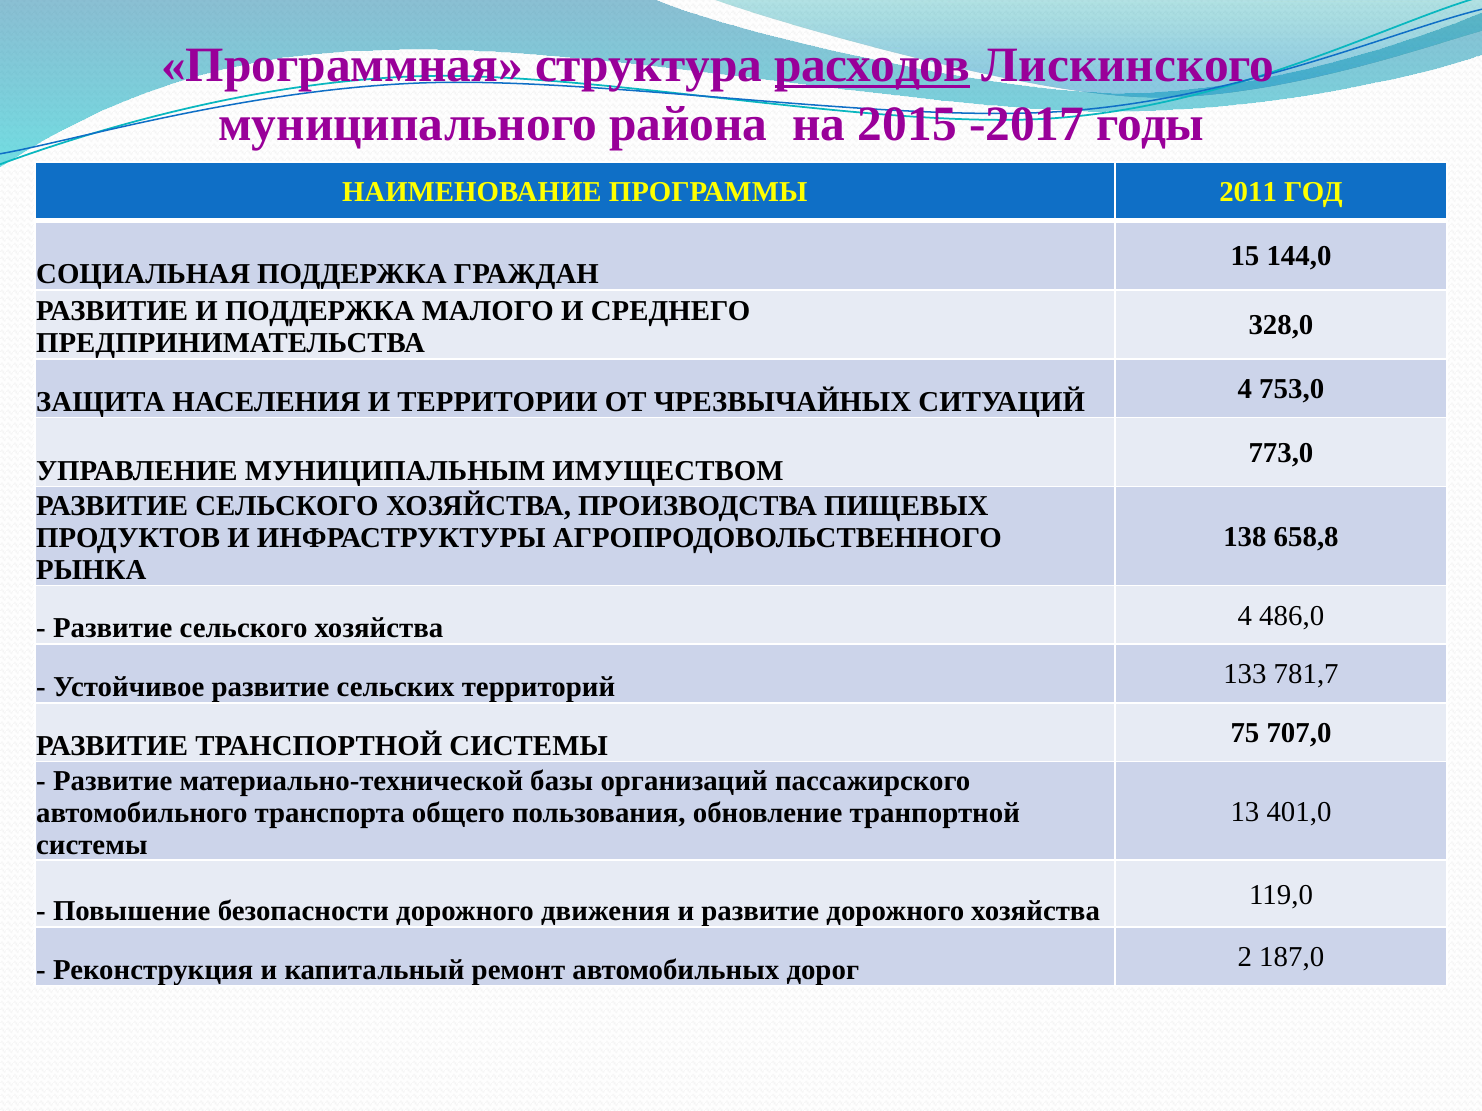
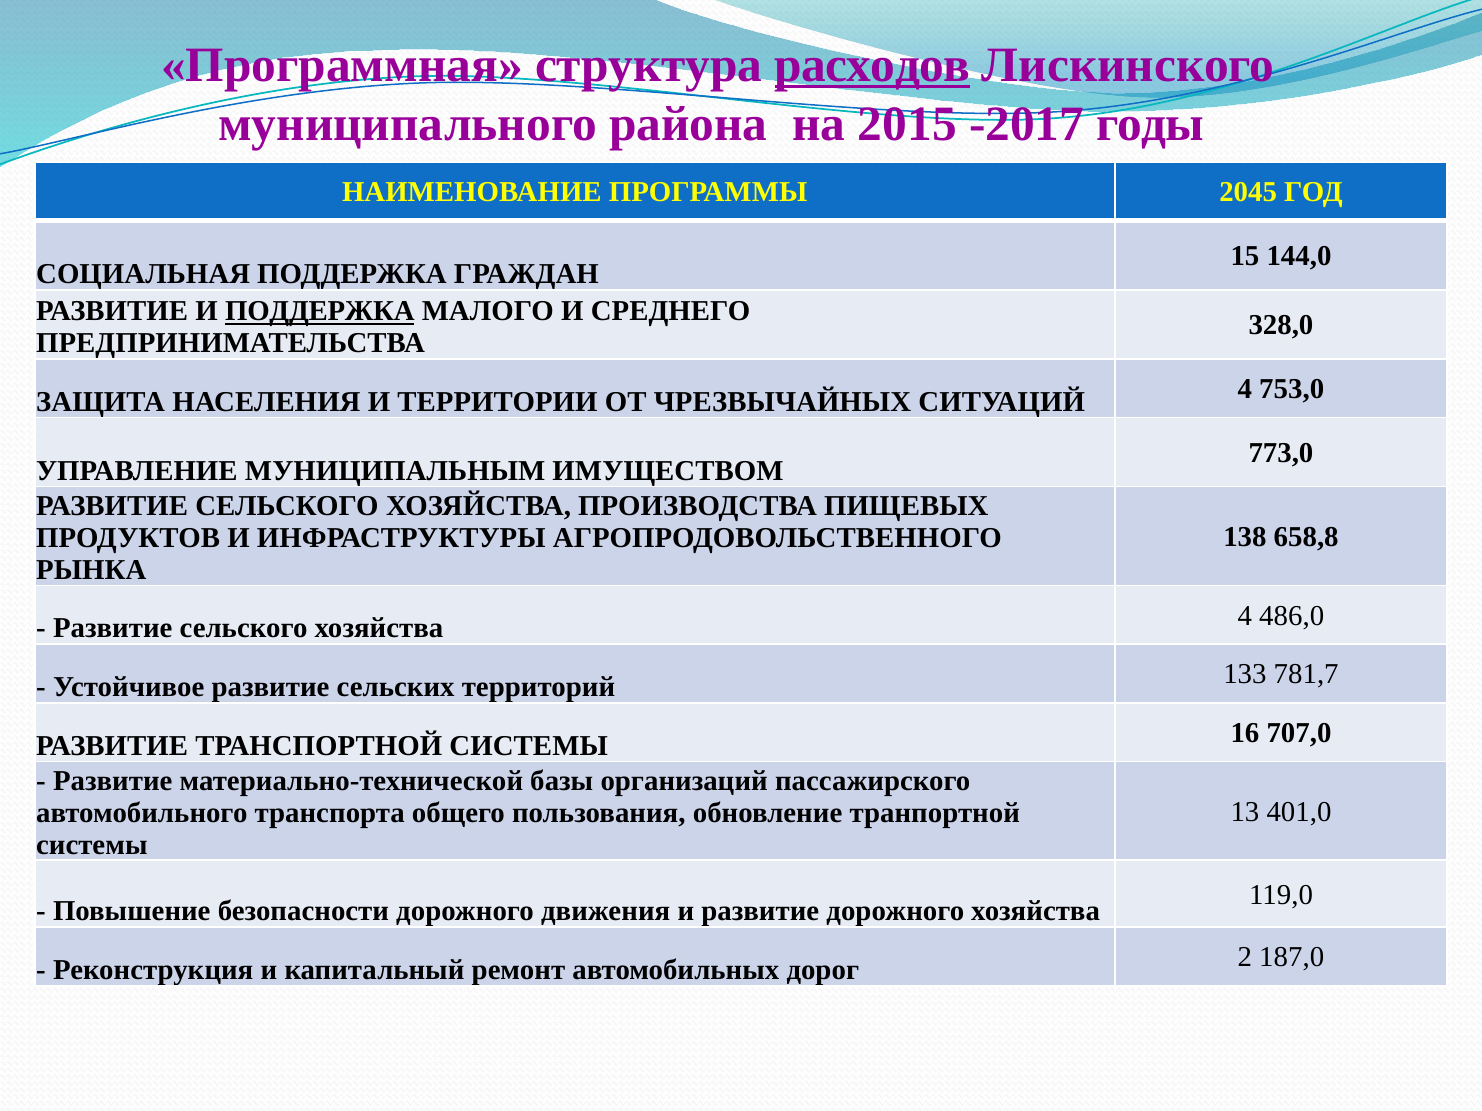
2011: 2011 -> 2045 (1248, 192)
ПОДДЕРЖКА underline: none -> present (320, 311)
75: 75 -> 16 (1245, 733)
